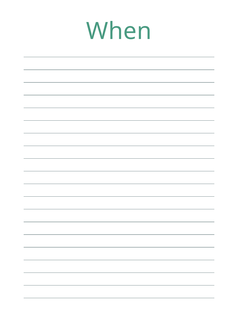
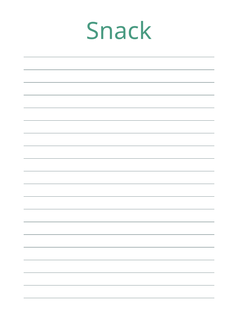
When: When -> Snack (119, 31)
